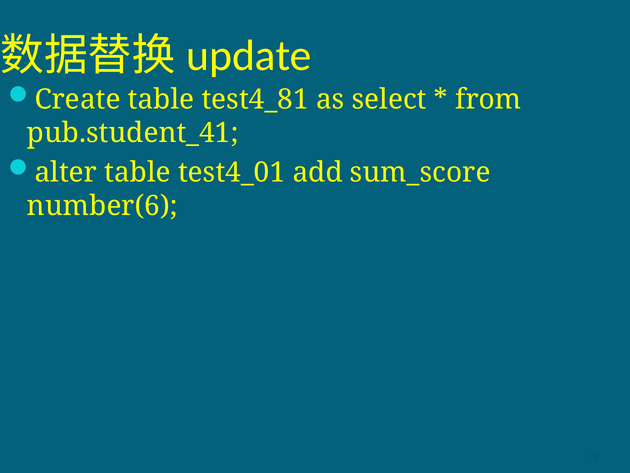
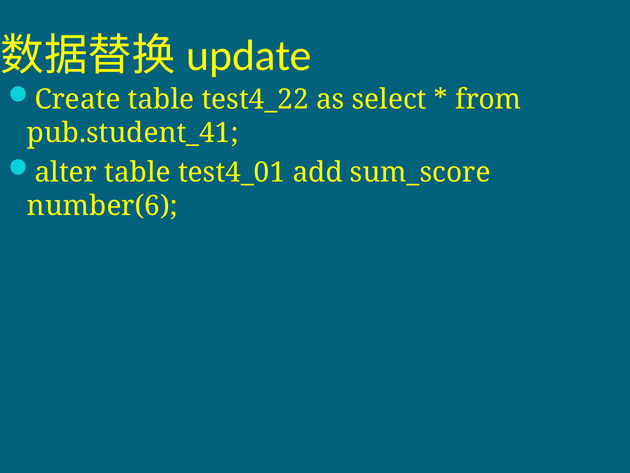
test4_81: test4_81 -> test4_22 (255, 99)
